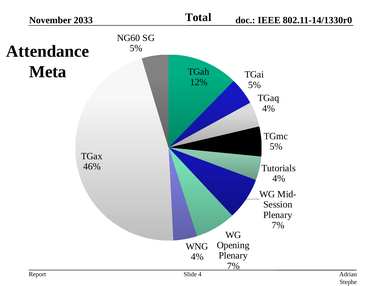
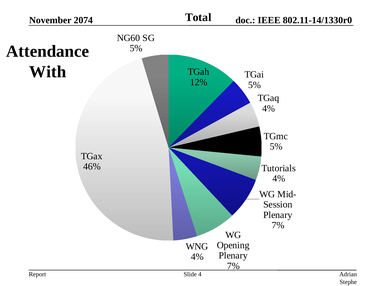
2033: 2033 -> 2074 (83, 20)
Meta: Meta -> With (48, 72)
